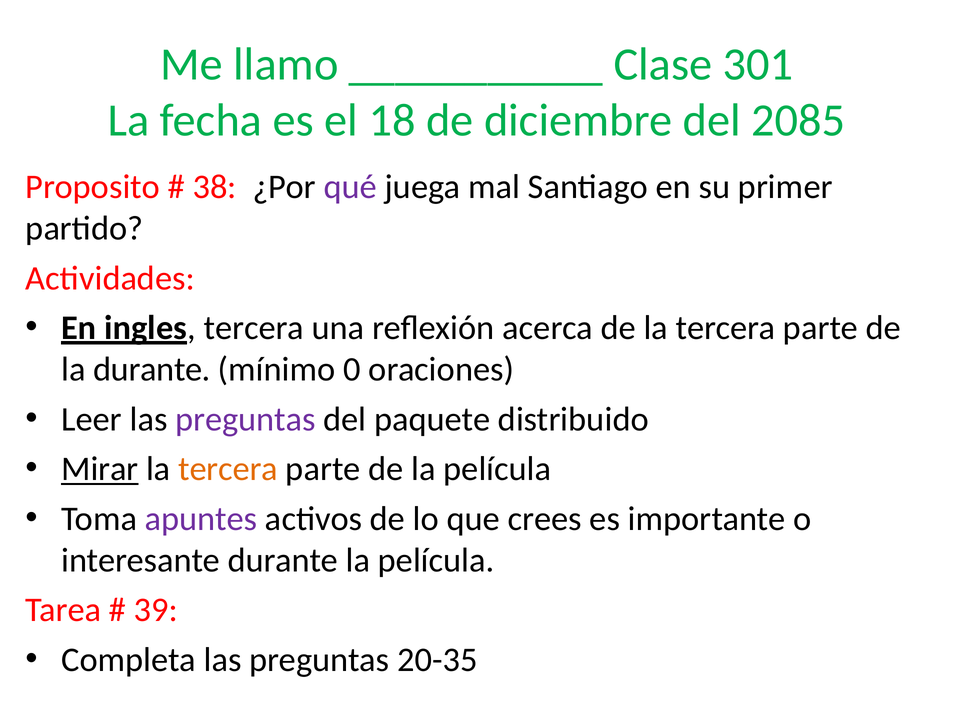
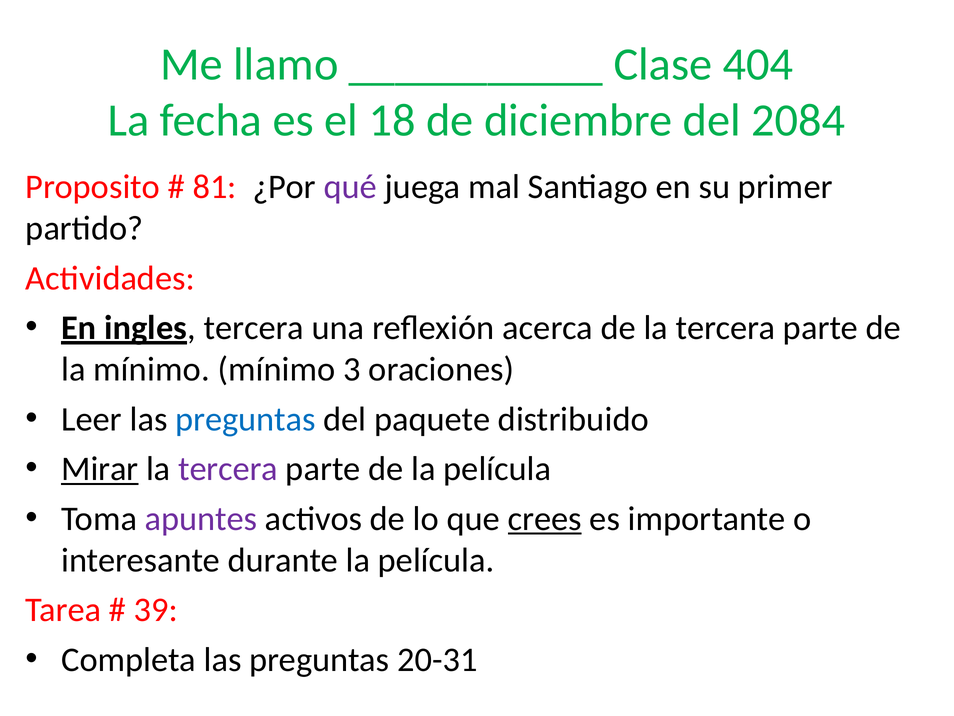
301: 301 -> 404 (758, 64)
2085: 2085 -> 2084 (798, 120)
38: 38 -> 81 (215, 187)
la durante: durante -> mínimo (152, 369)
0: 0 -> 3 (352, 369)
preguntas colour: purple -> blue (245, 419)
tercera colour: orange -> purple (228, 469)
crees underline: none -> present (545, 518)
20-35: 20-35 -> 20-31 (437, 659)
